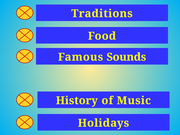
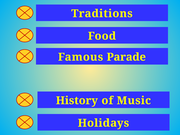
Sounds: Sounds -> Parade (126, 57)
